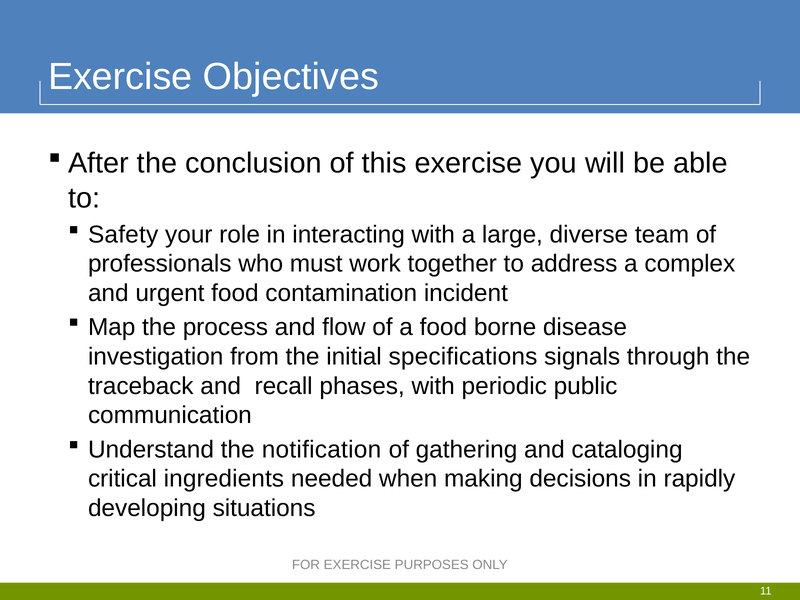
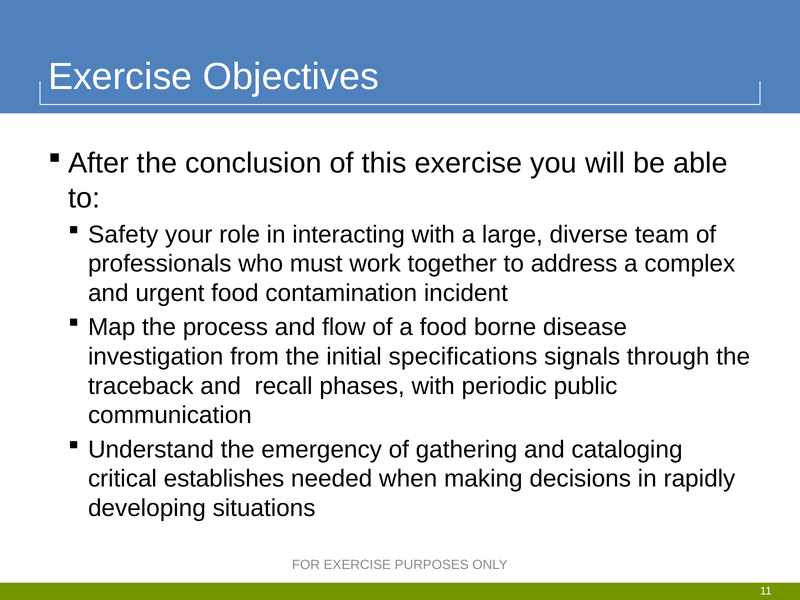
notification: notification -> emergency (322, 450)
ingredients: ingredients -> establishes (224, 479)
